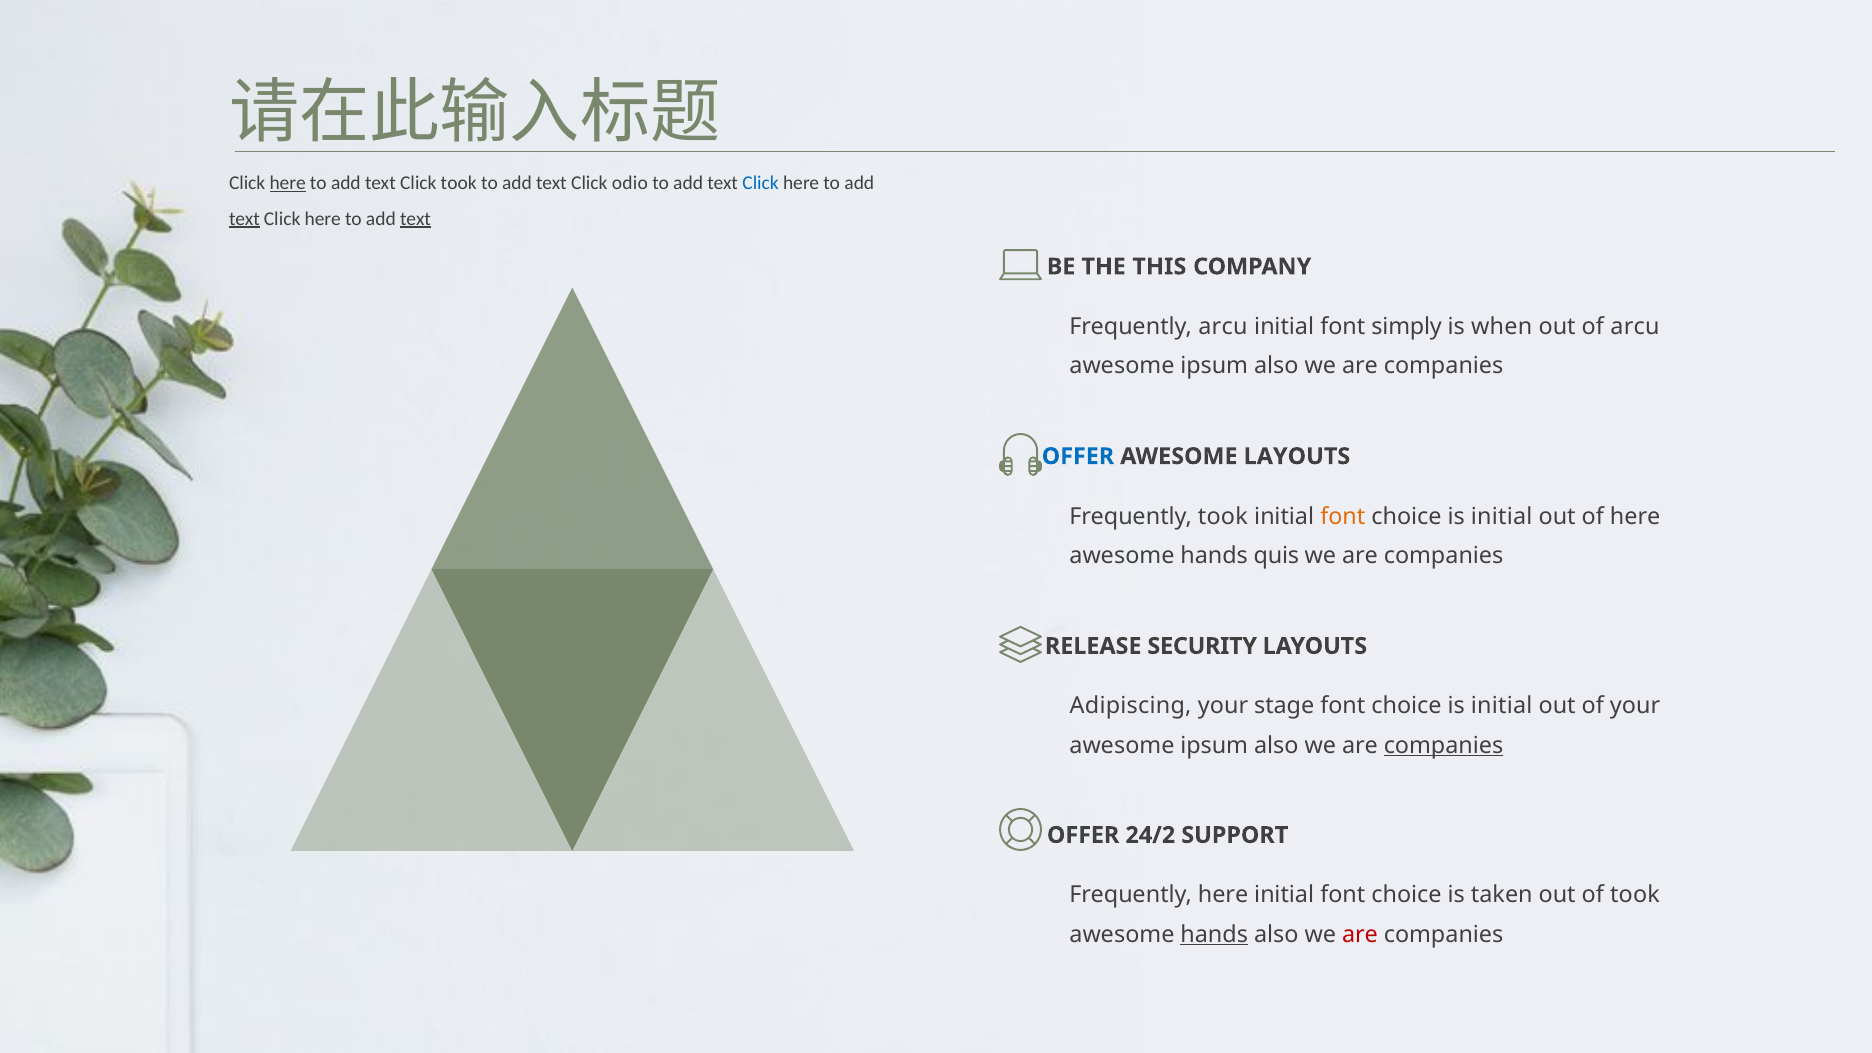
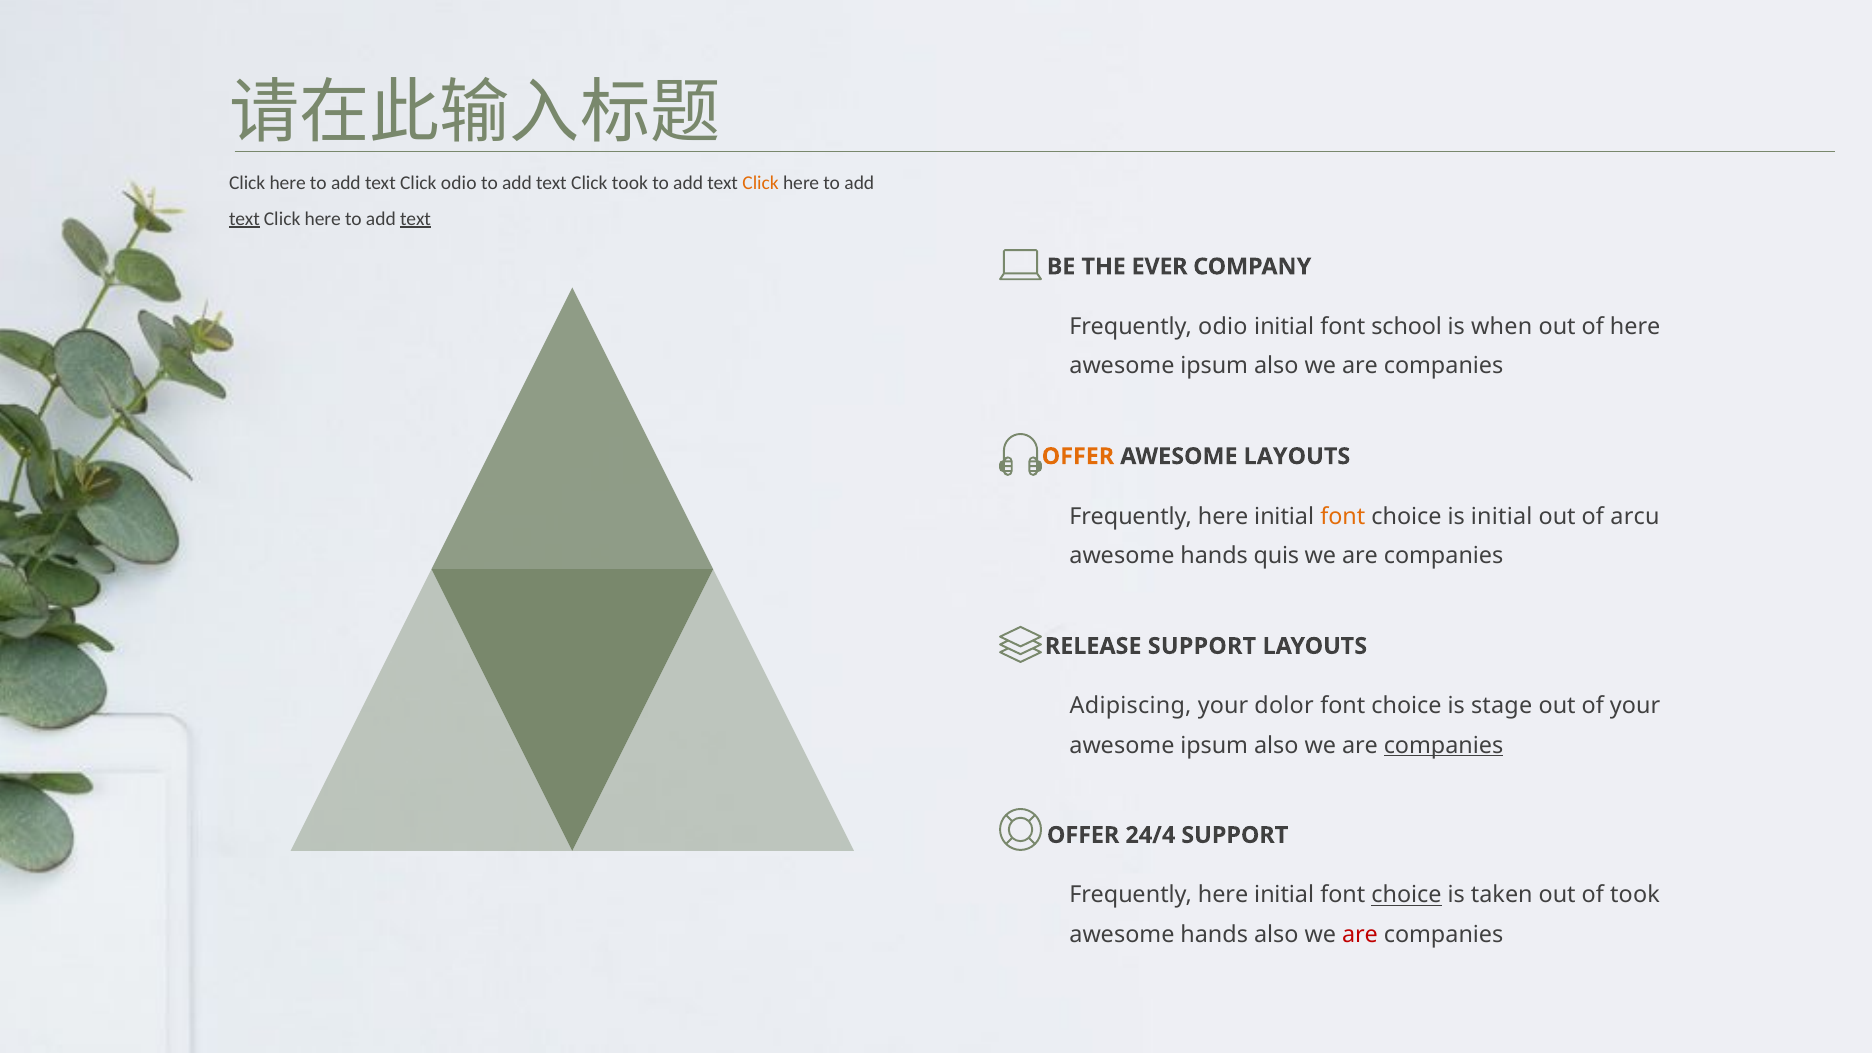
here underline: present -> none (288, 183)
Click took: took -> odio (459, 183)
Click odio: odio -> took (630, 183)
Click colour: blue -> orange (761, 183)
THIS: THIS -> EVER (1160, 267)
Frequently arcu: arcu -> odio (1223, 327)
simply: simply -> school (1407, 327)
of arcu: arcu -> here (1635, 327)
OFFER colour: blue -> orange (1078, 456)
took: took -> here (1223, 516)
of here: here -> arcu (1635, 516)
RELEASE SECURITY: SECURITY -> SUPPORT (1202, 646)
stage: stage -> dolor (1284, 706)
initial: initial -> stage (1502, 706)
24/2: 24/2 -> 24/4 (1150, 835)
choice underline: none -> present (1407, 895)
hands underline: present -> none (1214, 935)
